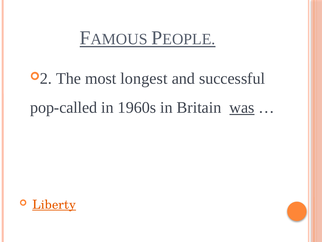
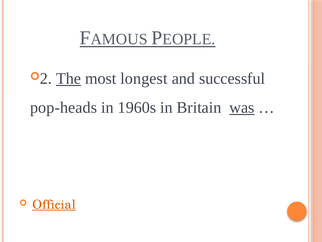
The underline: none -> present (69, 78)
pop-called: pop-called -> pop-heads (64, 107)
Liberty: Liberty -> Official (54, 204)
